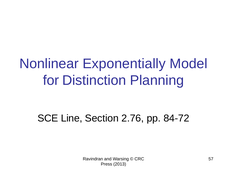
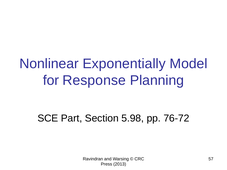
Distinction: Distinction -> Response (94, 80)
Line: Line -> Part (72, 118)
2.76: 2.76 -> 5.98 (133, 118)
84-72: 84-72 -> 76-72 (176, 118)
